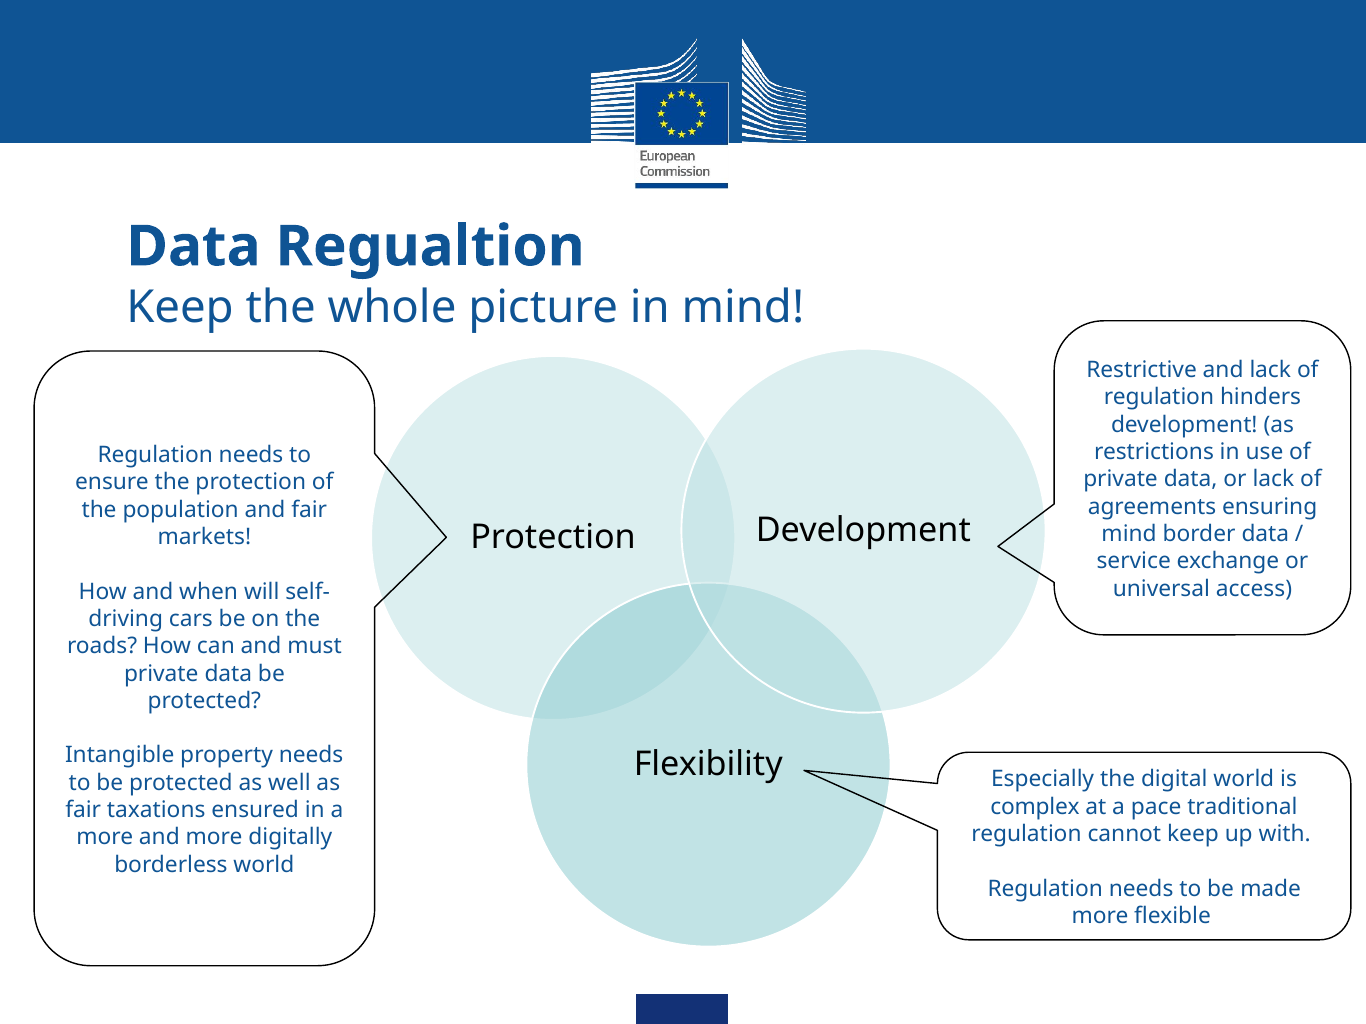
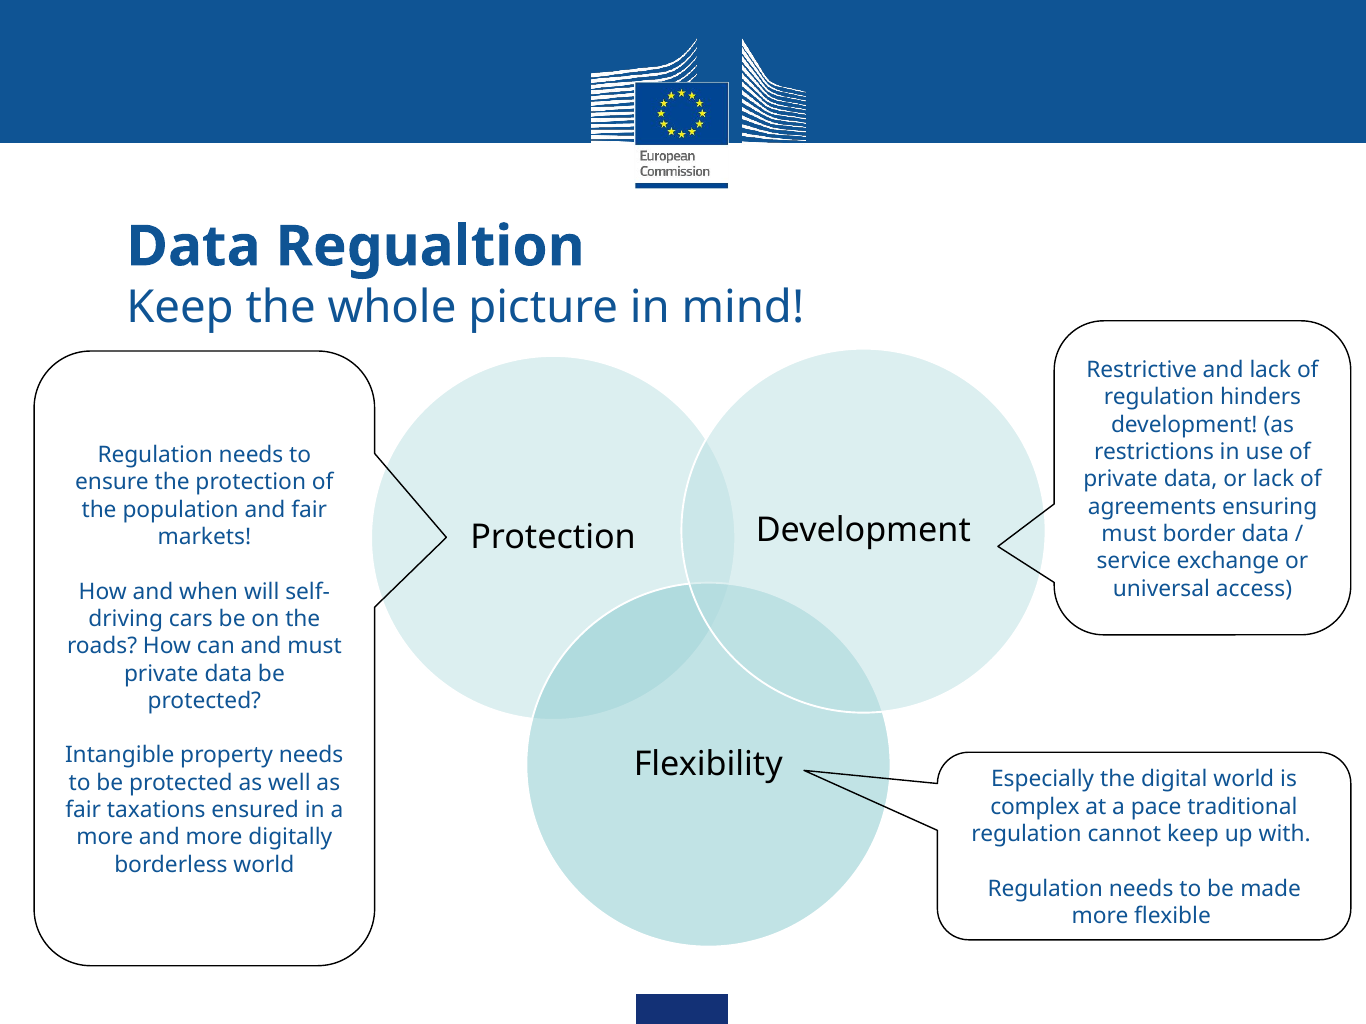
mind: mind -> must (1129, 534)
